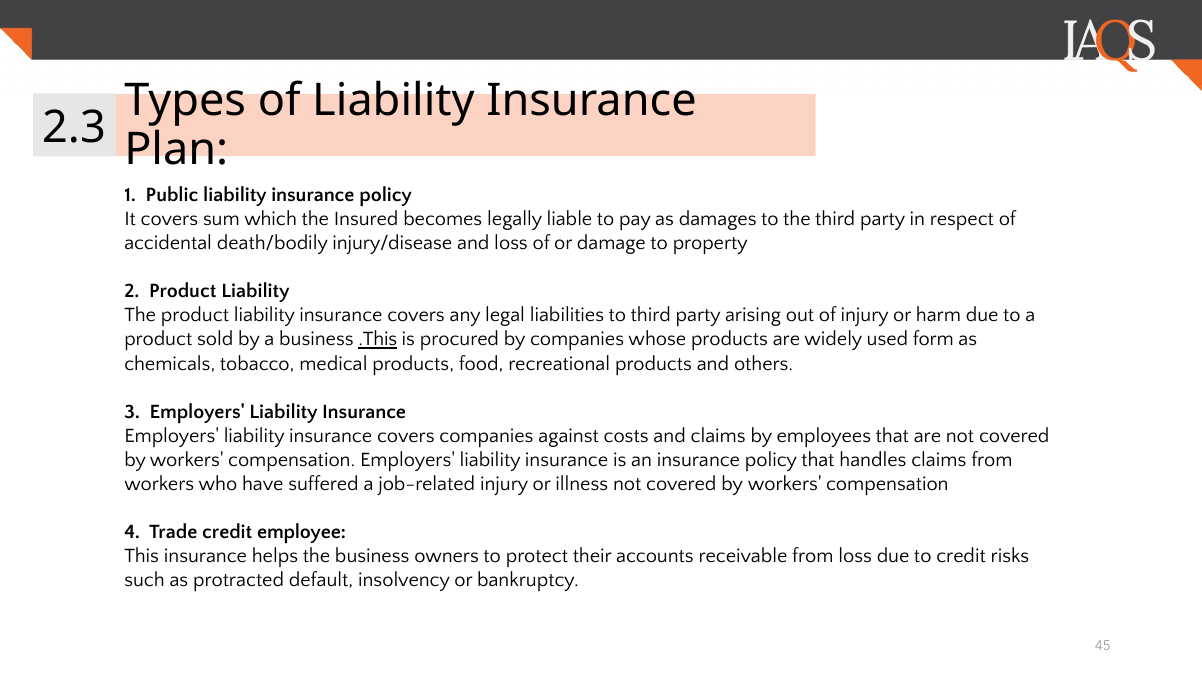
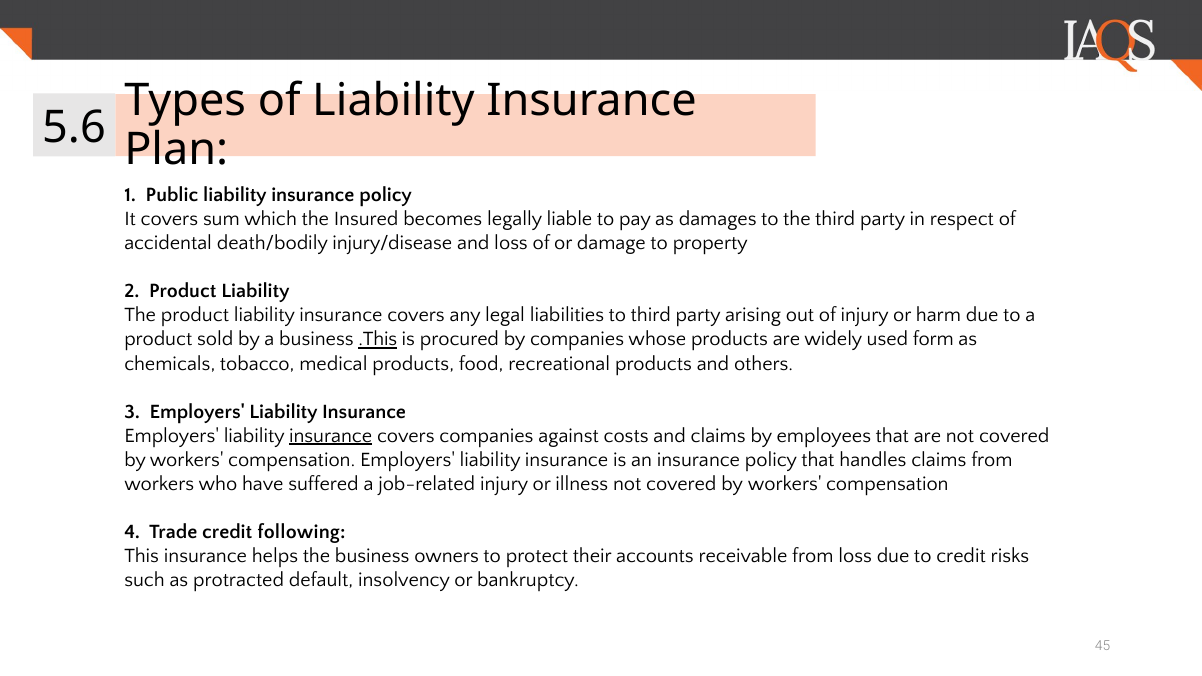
2.3: 2.3 -> 5.6 (74, 128)
insurance underline: none -> present (331, 436)
employee: employee -> following (302, 532)
